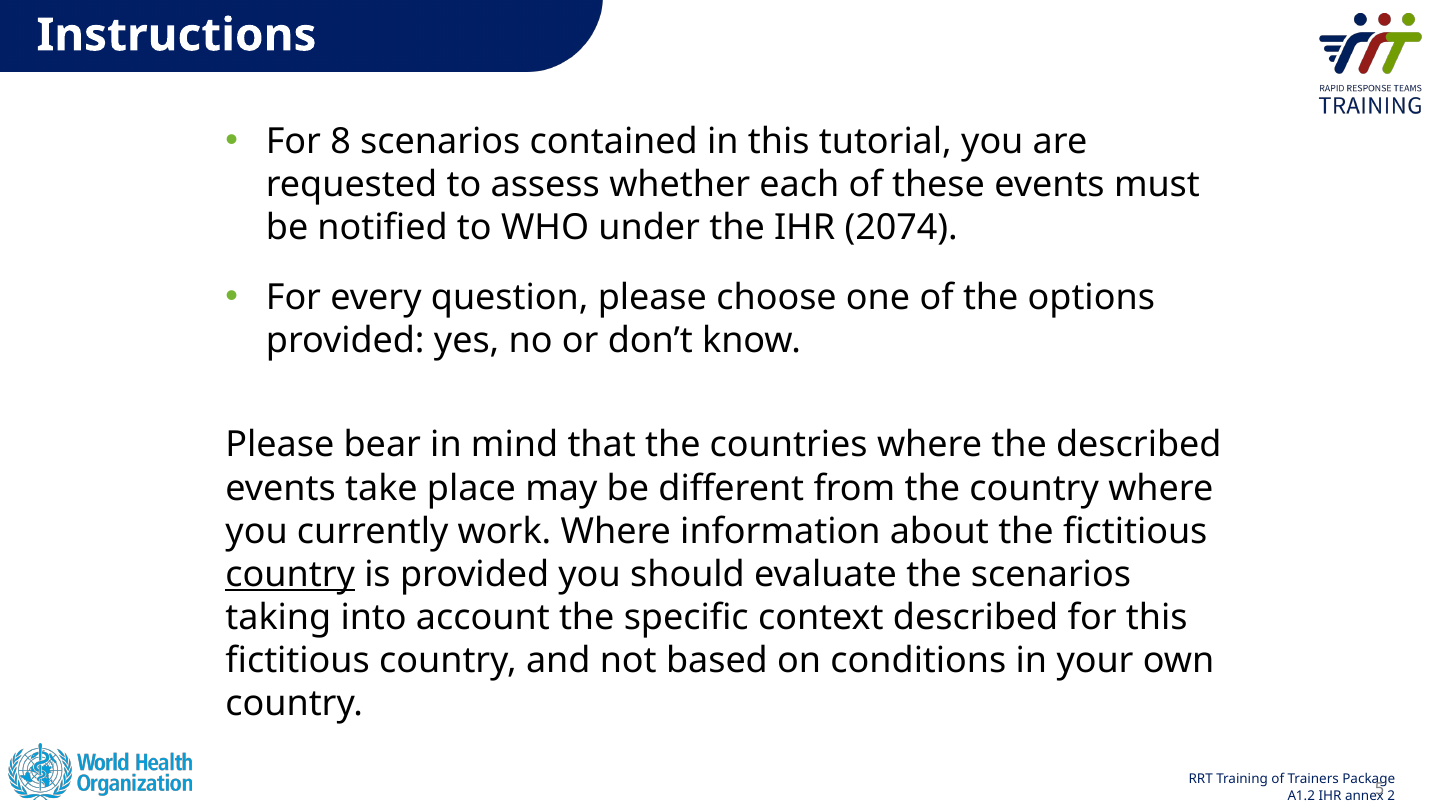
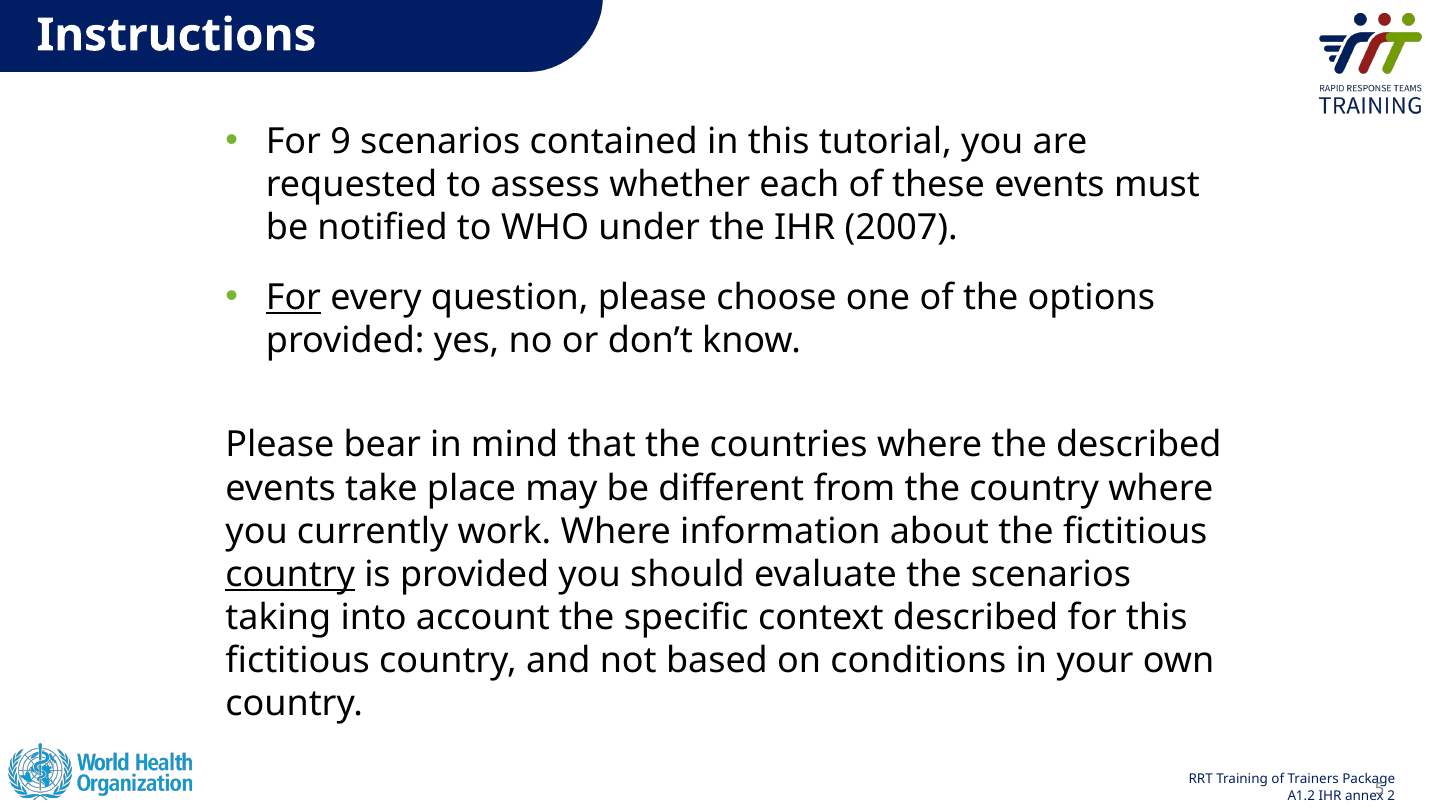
8: 8 -> 9 (341, 142)
2074: 2074 -> 2007 (901, 228)
For underline: none -> present (293, 298)
